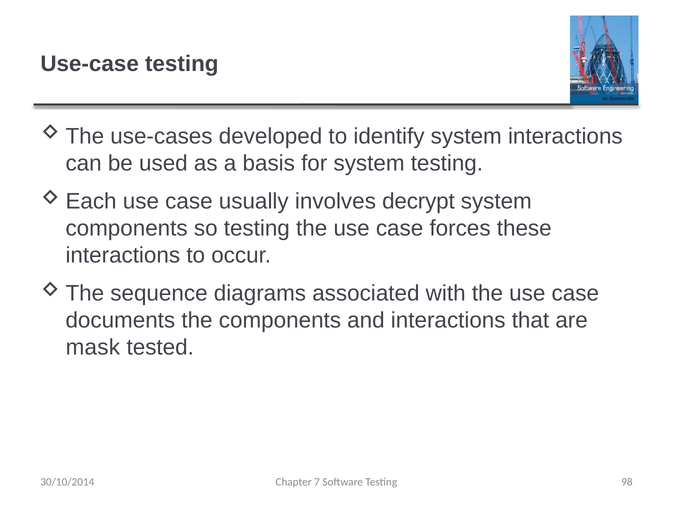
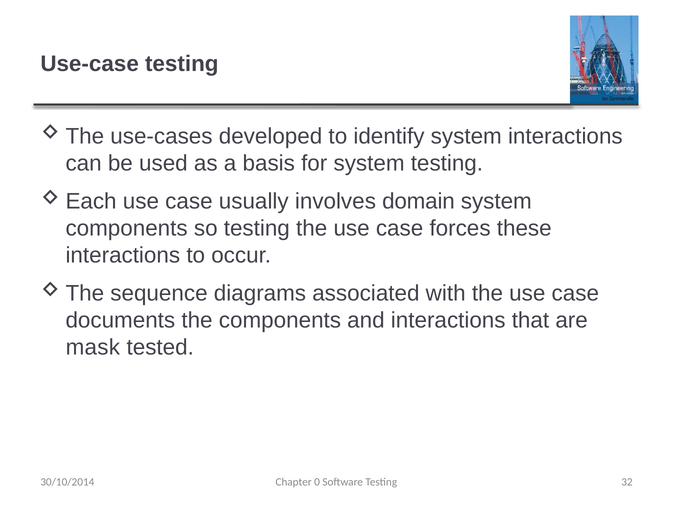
decrypt: decrypt -> domain (418, 201)
7: 7 -> 0 (317, 482)
98: 98 -> 32 (627, 482)
